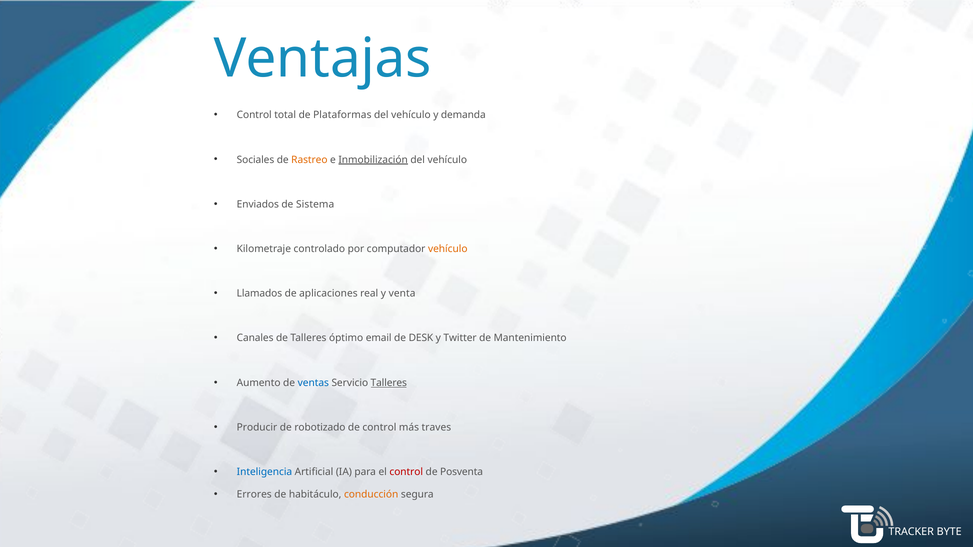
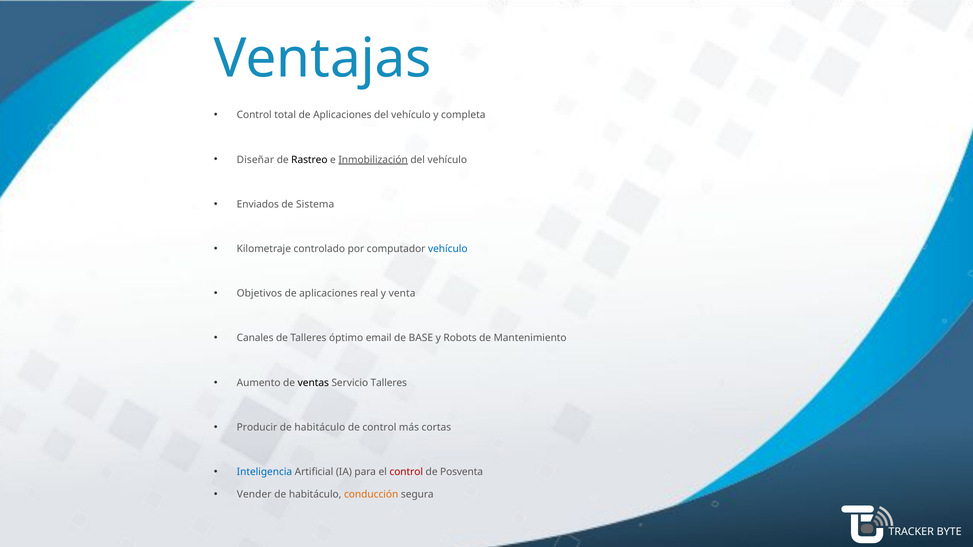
total de Plataformas: Plataformas -> Aplicaciones (342, 115)
demanda: demanda -> completa (463, 115)
Sociales: Sociales -> Diseñar (255, 160)
Rastreo colour: orange -> black (309, 160)
vehículo colour: orange -> blue (448, 249)
Llamados: Llamados -> Objetivos (259, 294)
DESK: DESK -> BASE (421, 338)
Twitter: Twitter -> Robots (460, 338)
ventas colour: blue -> black (313, 383)
Talleres underline: present -> none (389, 383)
robotizado: robotizado -> habitáculo (320, 428)
traves: traves -> cortas (436, 428)
Errores: Errores -> Vender (254, 495)
